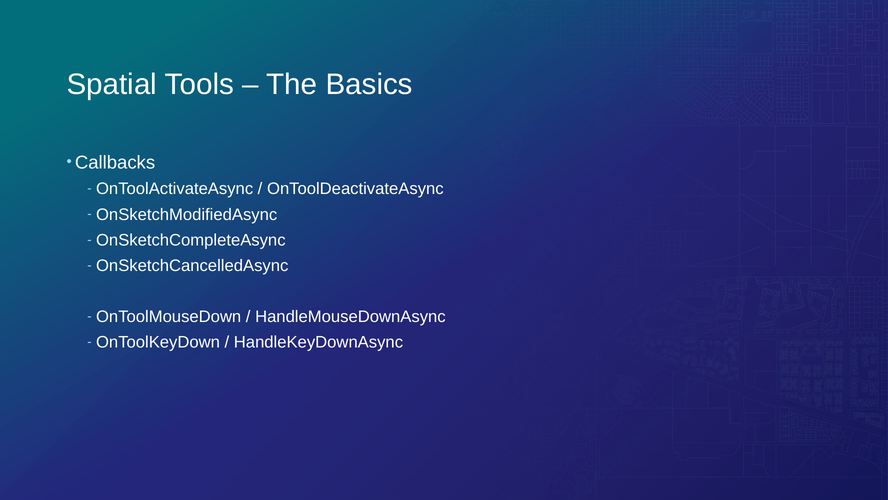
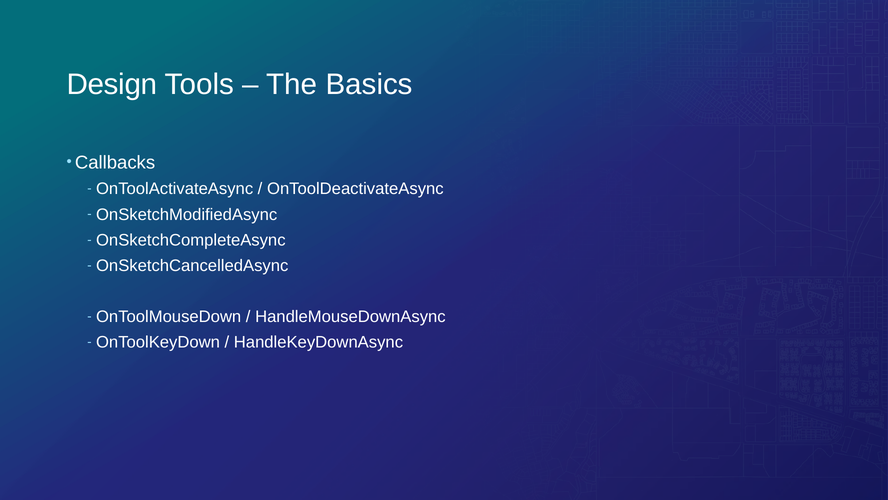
Spatial: Spatial -> Design (112, 85)
